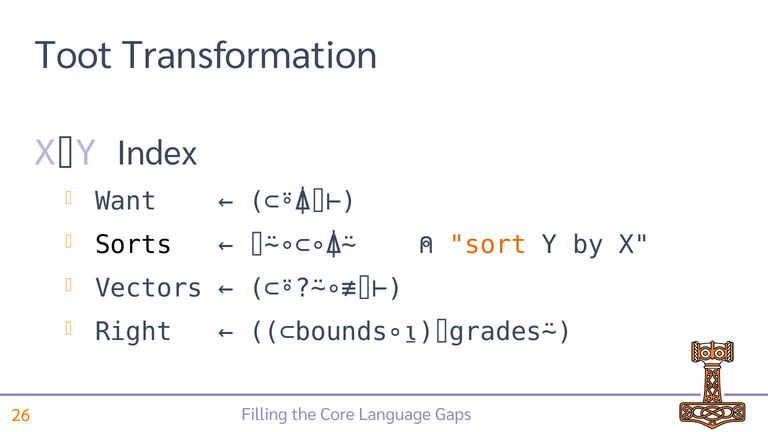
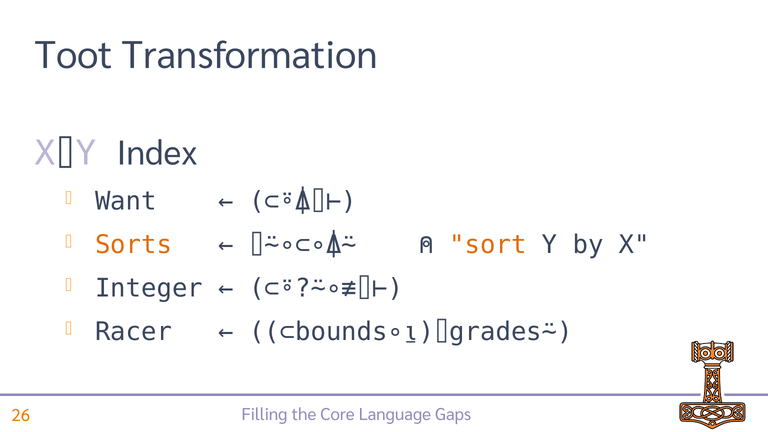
Sorts colour: black -> orange (134, 245)
Vectors: Vectors -> Integer (149, 288)
Right: Right -> Racer (134, 332)
